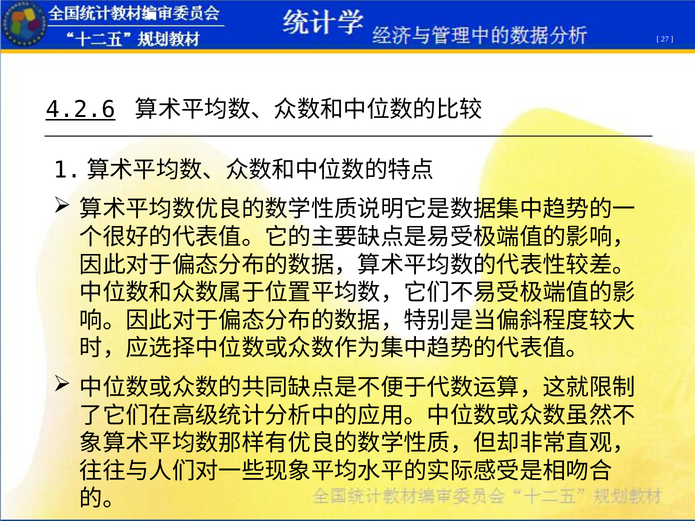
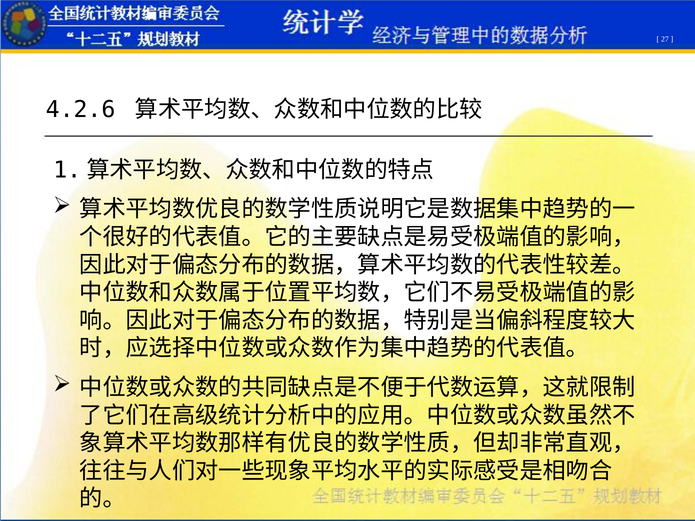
4.2.6 underline: present -> none (81, 110)
